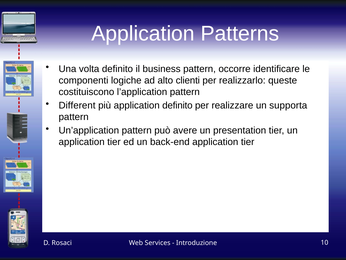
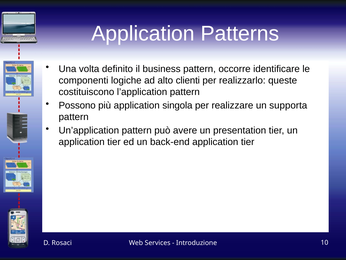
Different: Different -> Possono (77, 105)
application definito: definito -> singola (177, 105)
